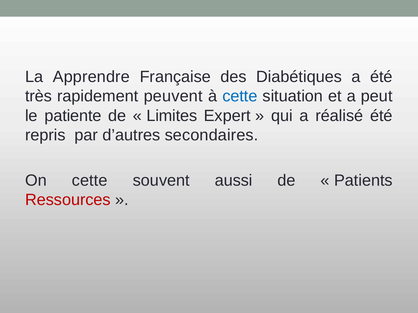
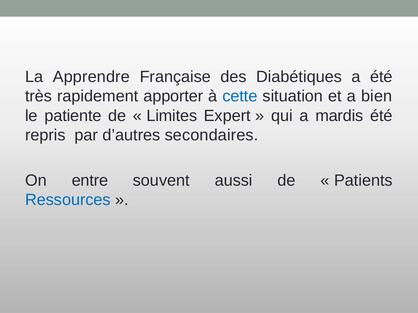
peuvent: peuvent -> apporter (173, 96)
peut: peut -> bien (377, 96)
réalisé: réalisé -> mardis (339, 116)
On cette: cette -> entre (90, 181)
Ressources colour: red -> blue (68, 200)
